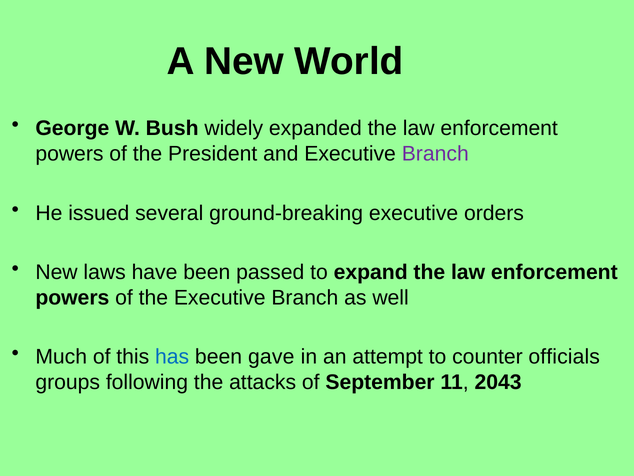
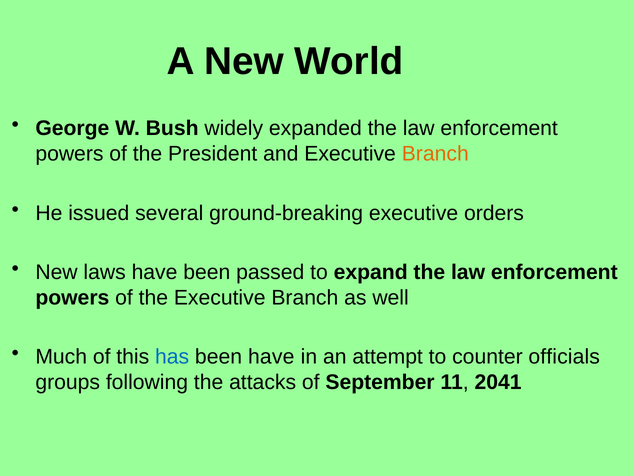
Branch colour: purple -> orange (435, 154)
been gave: gave -> have (271, 356)
2043: 2043 -> 2041 (498, 382)
